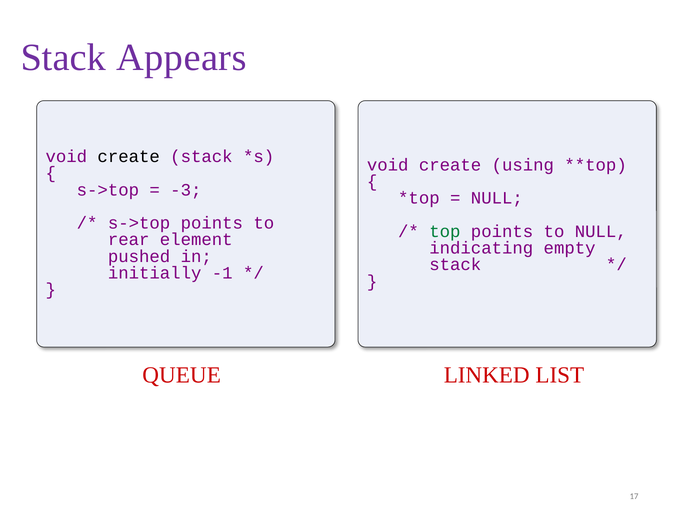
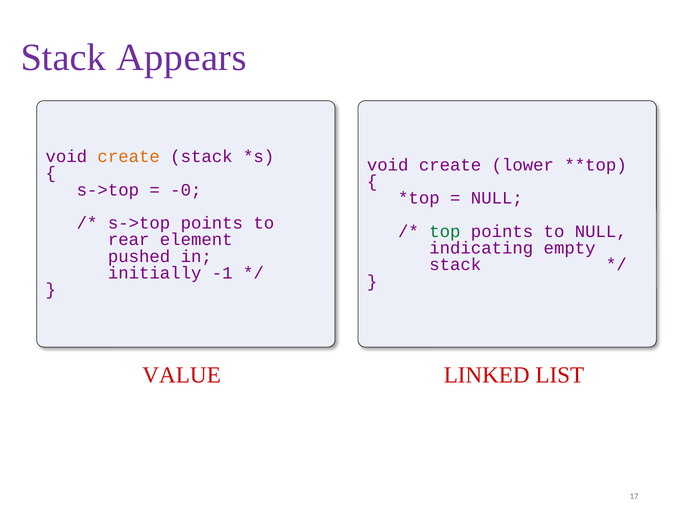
create colour: black -> orange (129, 156)
using: using -> lower (523, 165)
-3: -3 -> -0 (186, 190)
QUEUE: QUEUE -> VALUE (182, 375)
